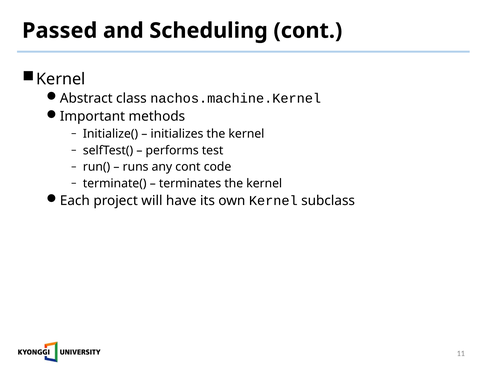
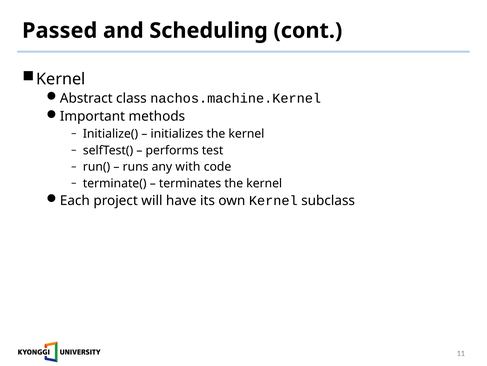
any cont: cont -> with (188, 167)
